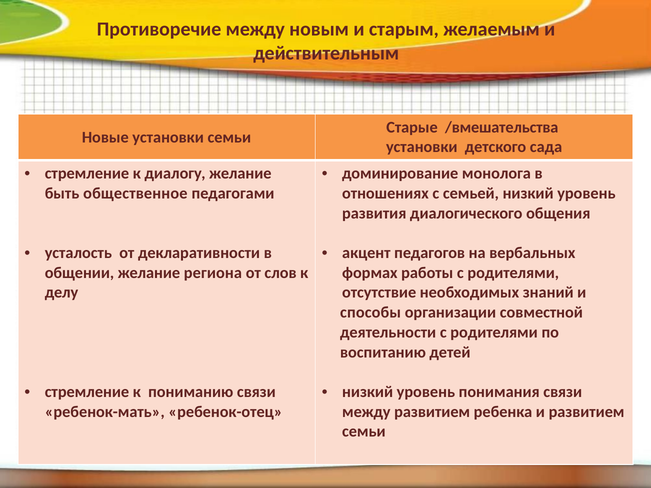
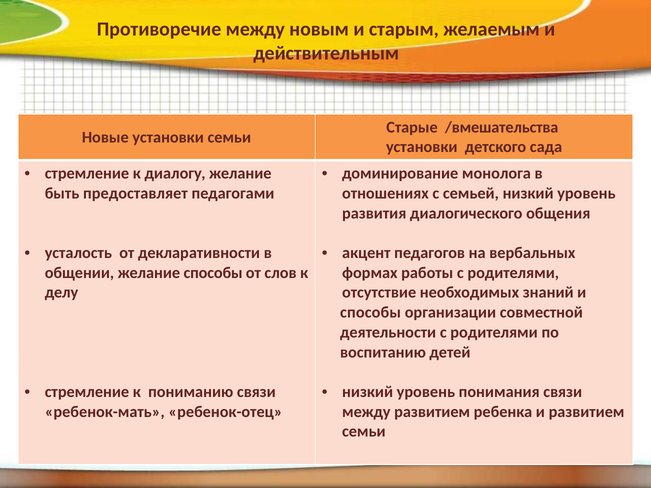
общественное: общественное -> предоставляет (135, 193)
желание региона: региона -> способы (213, 273)
